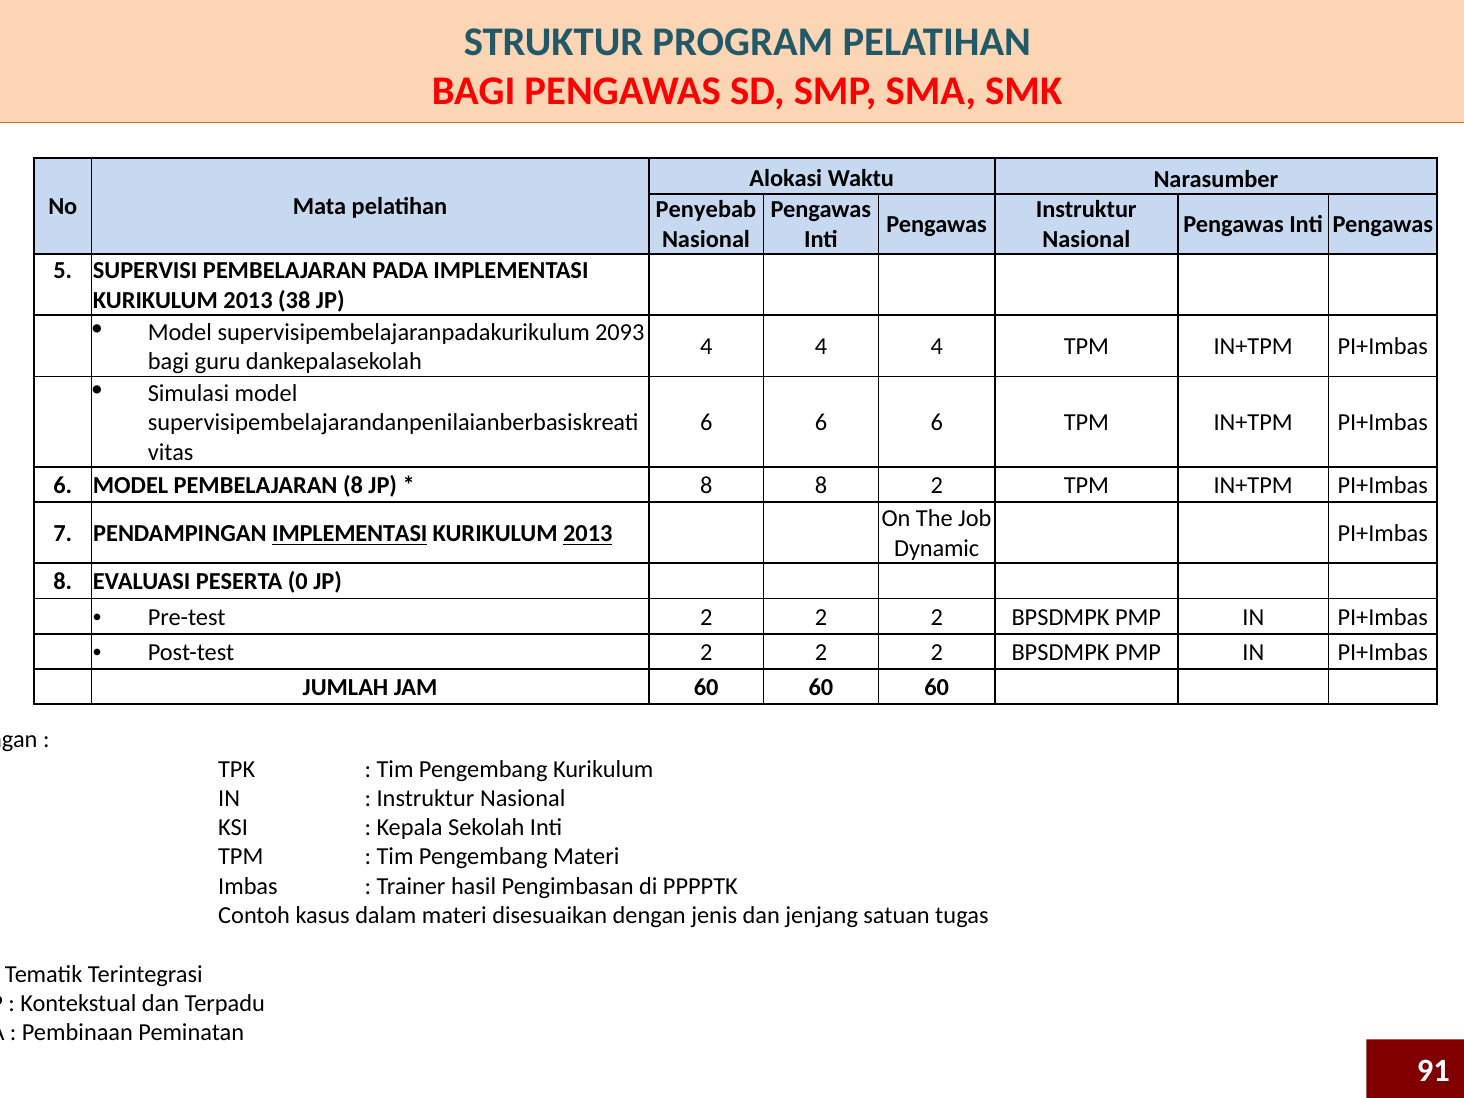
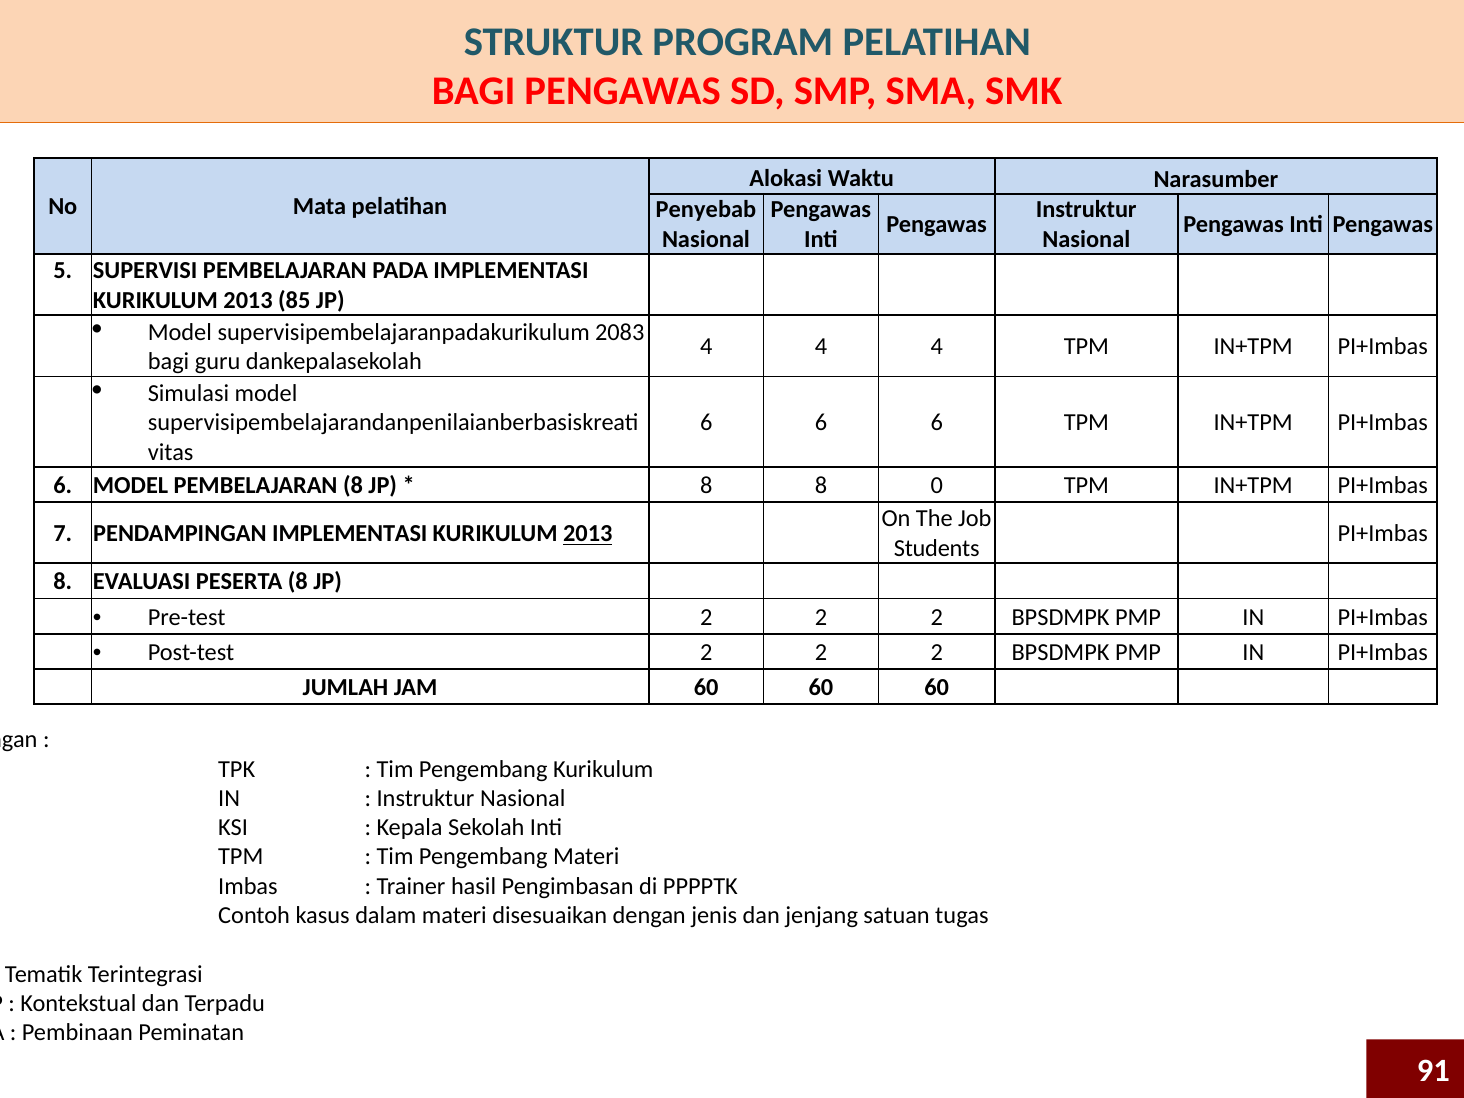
38: 38 -> 85 (294, 301)
2093: 2093 -> 2083 (620, 332)
8 2: 2 -> 0 (937, 486)
IMPLEMENTASI underline: present -> none (350, 534)
Dynamic: Dynamic -> Students (937, 549)
PESERTA 0: 0 -> 8 (298, 582)
